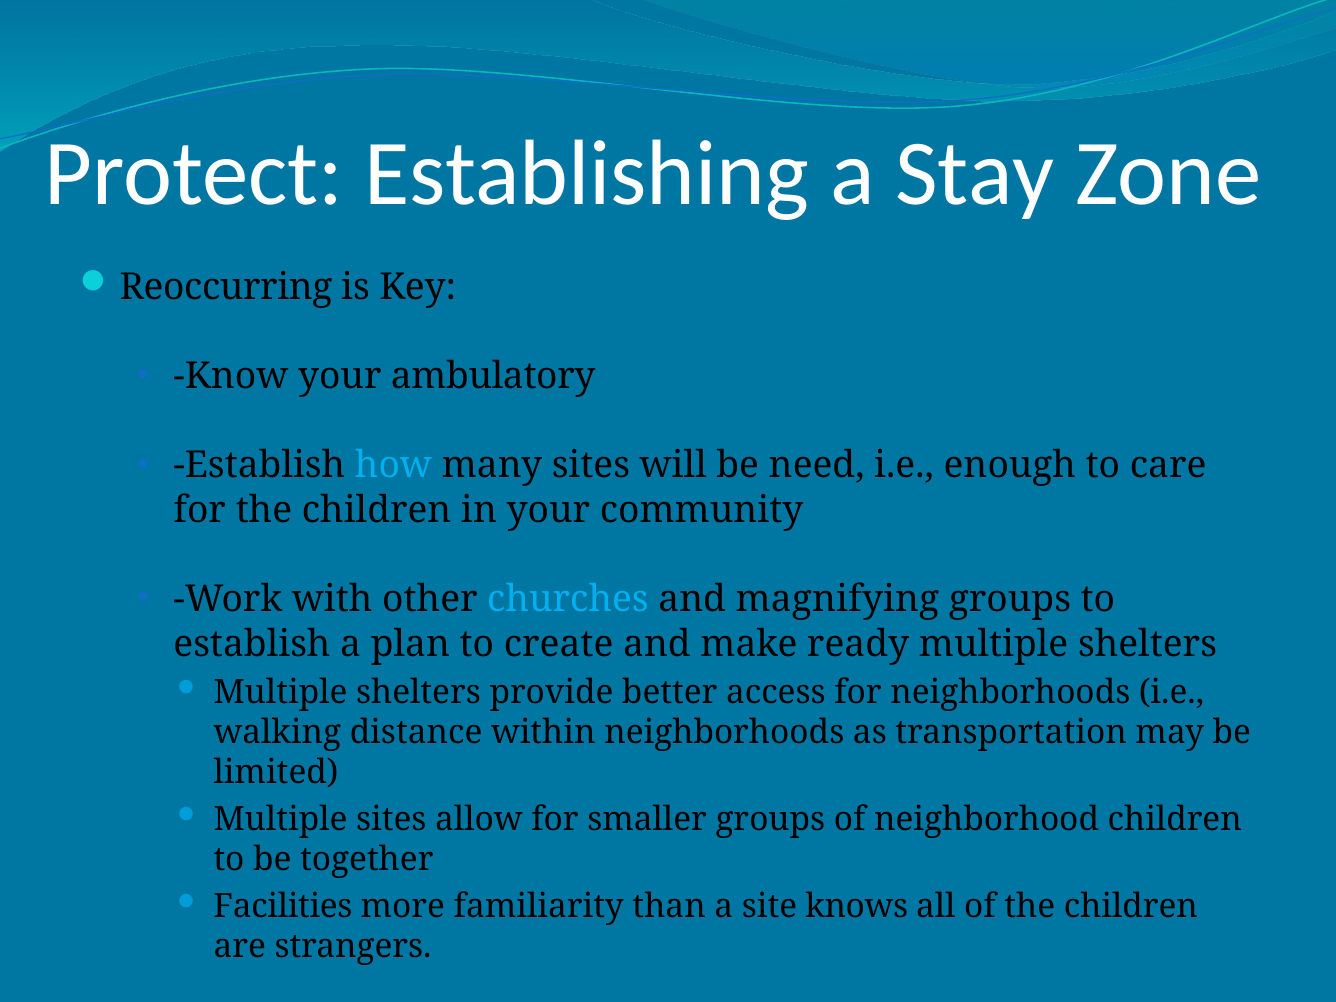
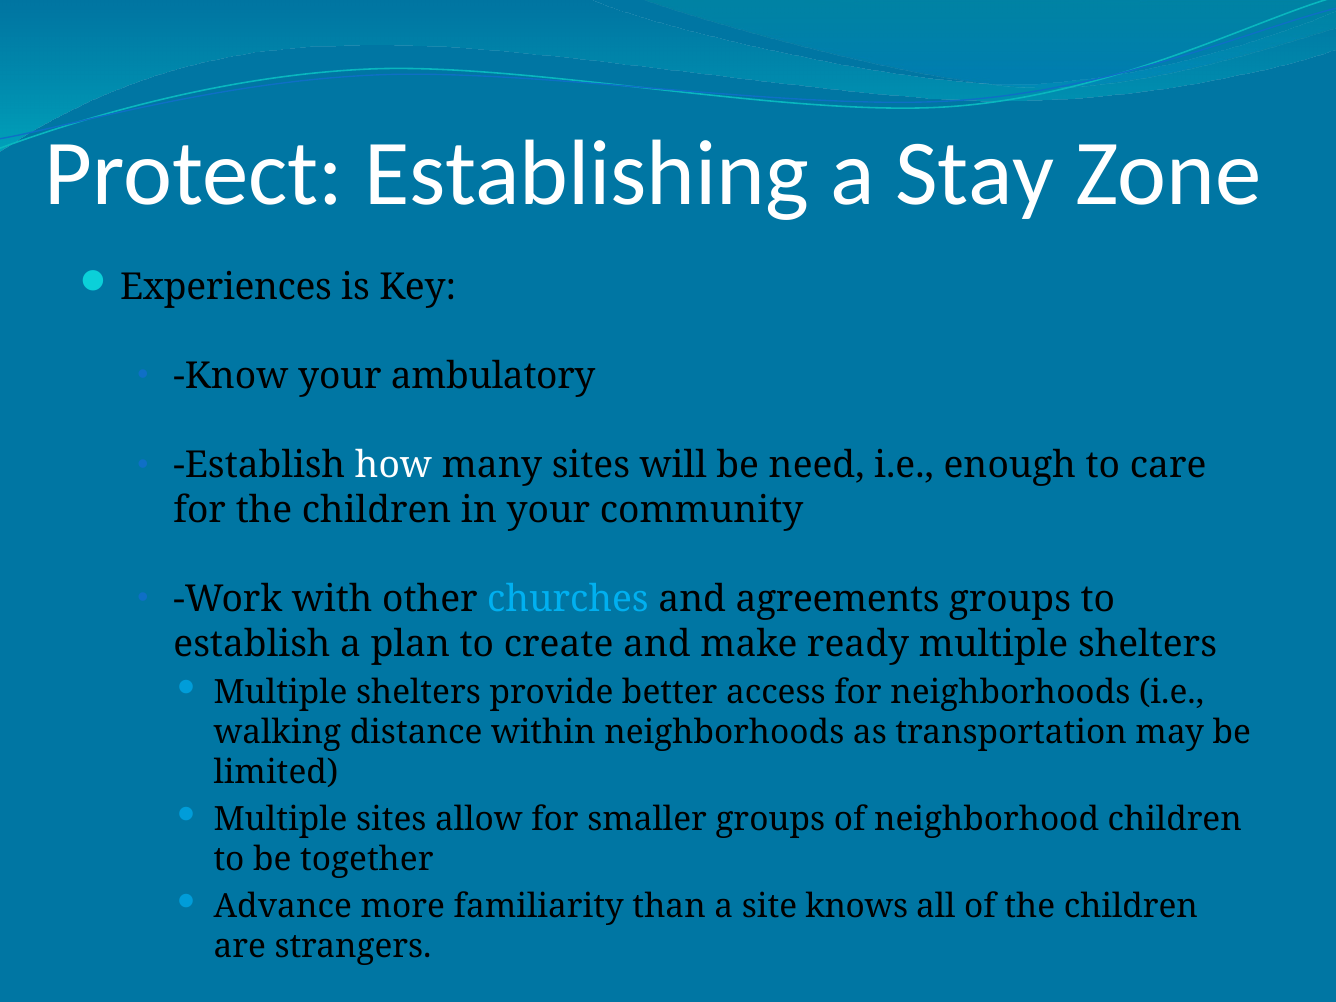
Reoccurring: Reoccurring -> Experiences (226, 288)
how colour: light blue -> white (393, 466)
magnifying: magnifying -> agreements (838, 599)
Facilities: Facilities -> Advance (283, 906)
